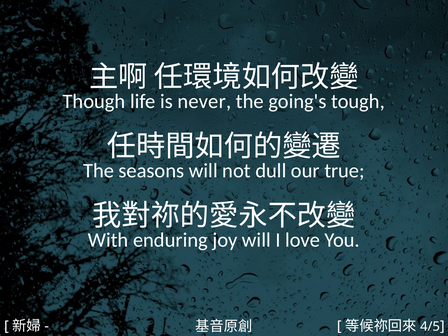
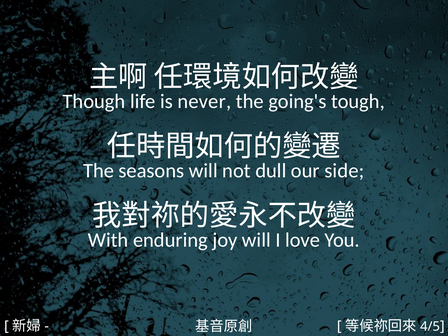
true: true -> side (344, 171)
